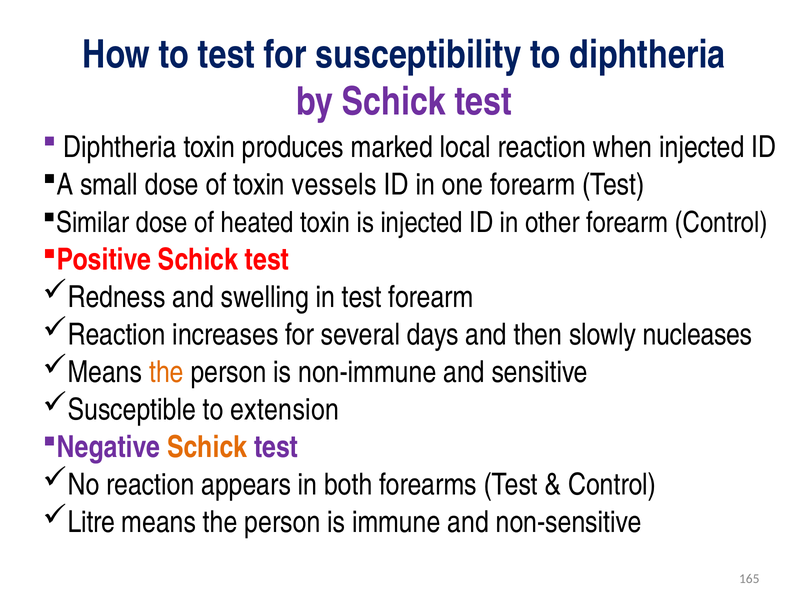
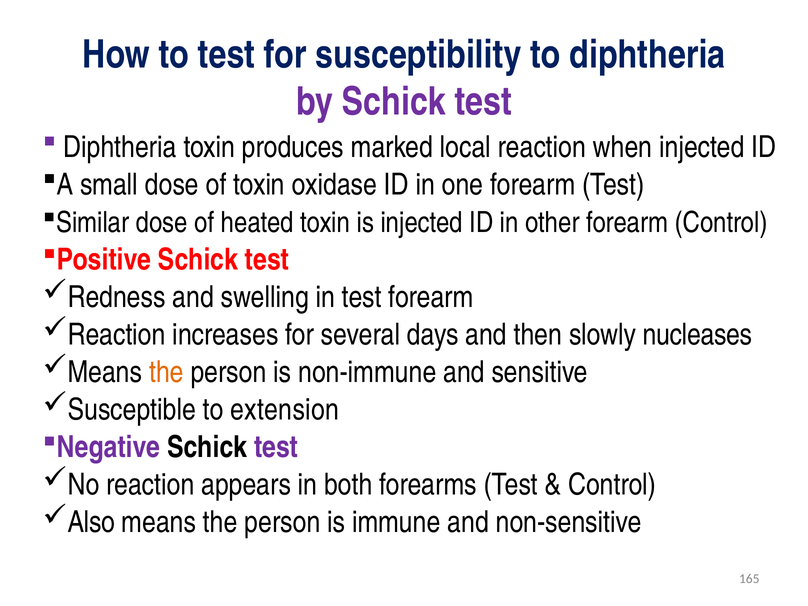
vessels: vessels -> oxidase (334, 185)
Schick colour: orange -> black (207, 447)
Litre: Litre -> Also (91, 522)
